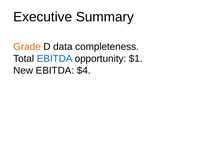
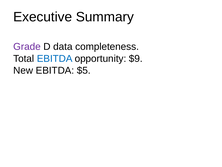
Grade colour: orange -> purple (27, 47)
$1: $1 -> $9 (136, 58)
$4: $4 -> $5 (84, 70)
